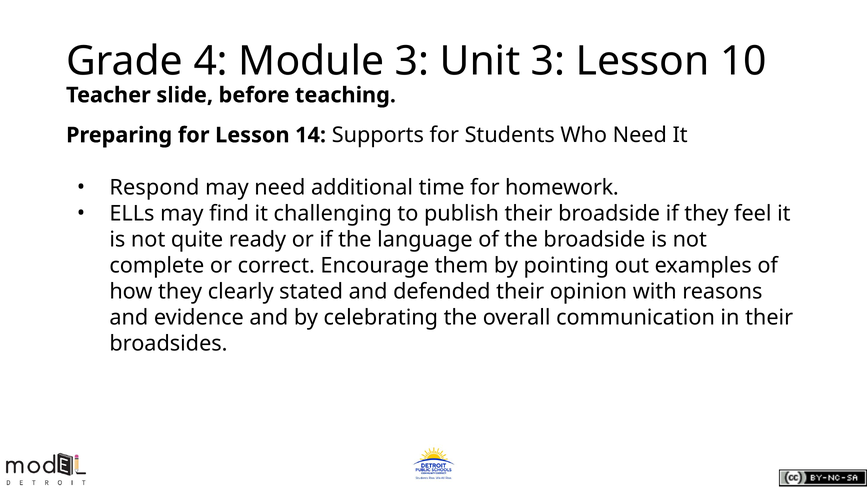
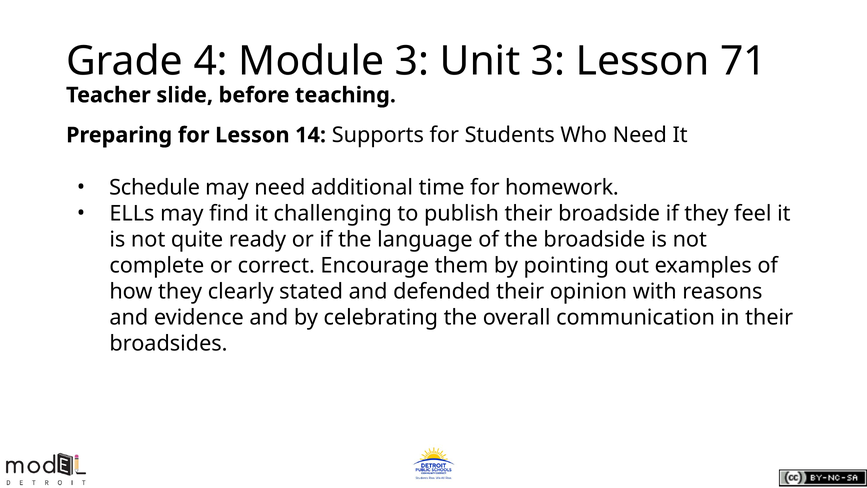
10: 10 -> 71 (743, 61)
Respond: Respond -> Schedule (155, 187)
